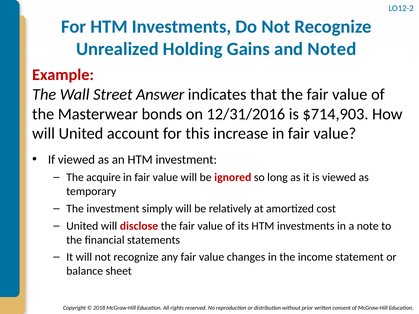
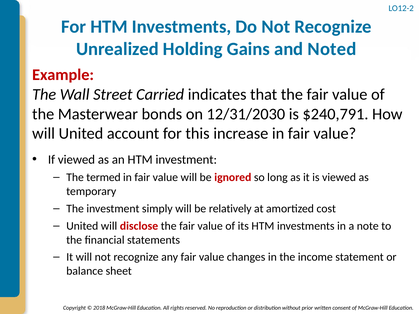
Answer: Answer -> Carried (160, 95)
12/31/2016: 12/31/2016 -> 12/31/2030 (246, 114)
$714,903: $714,903 -> $240,791 (336, 114)
acquire: acquire -> termed (103, 178)
